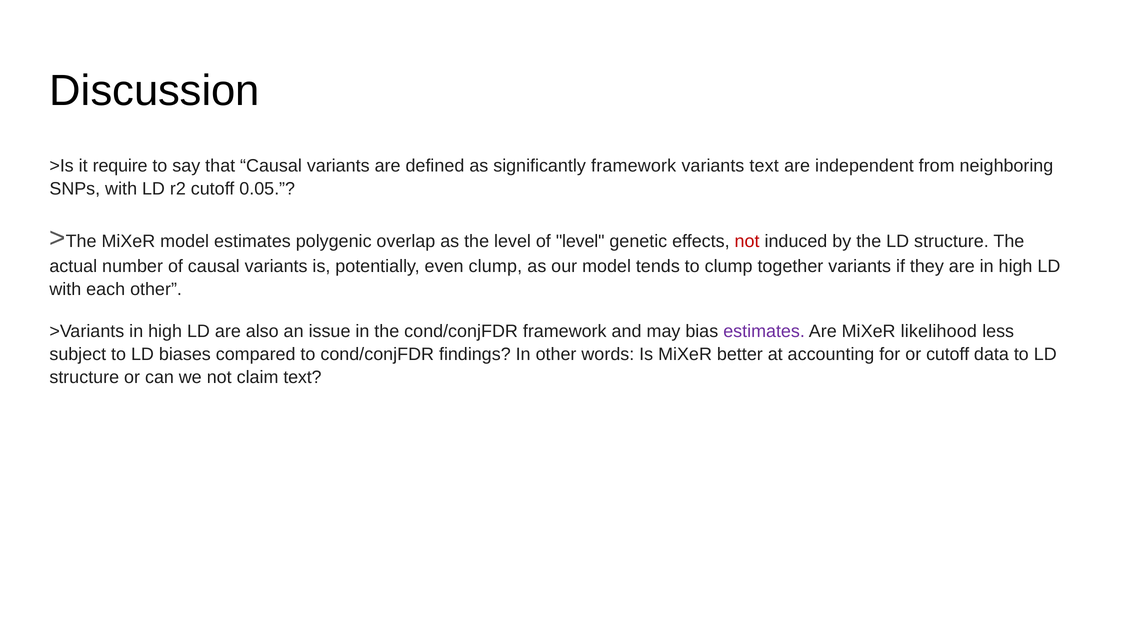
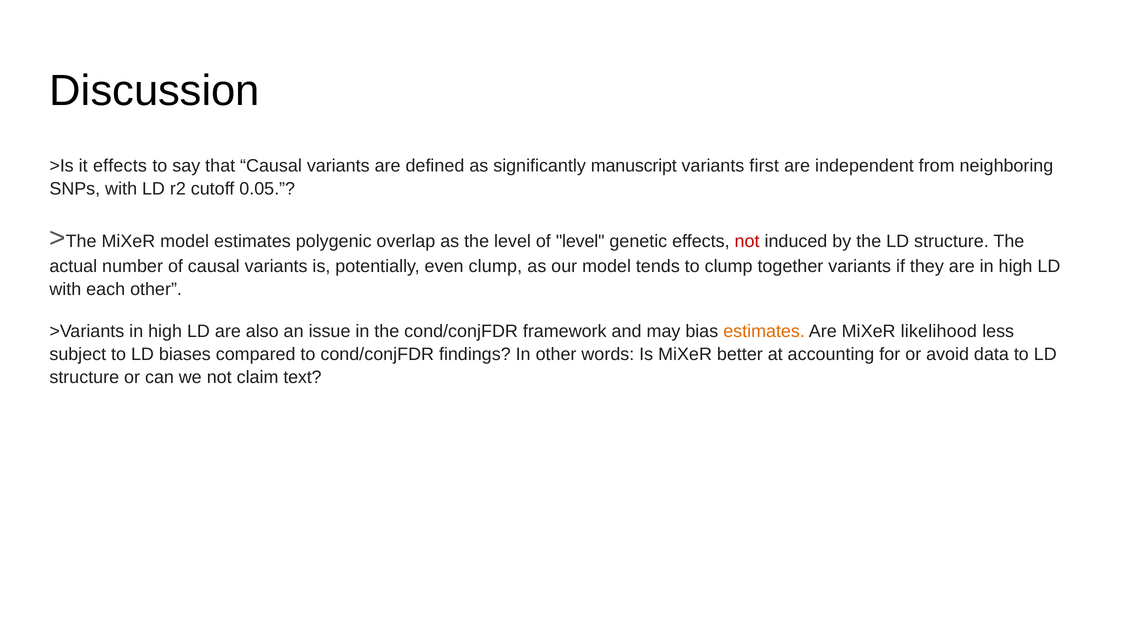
it require: require -> effects (120, 166)
significantly framework: framework -> manuscript (634, 166)
variants text: text -> first (764, 166)
estimates colour: purple -> orange (764, 331)
or cutoff: cutoff -> avoid (948, 354)
